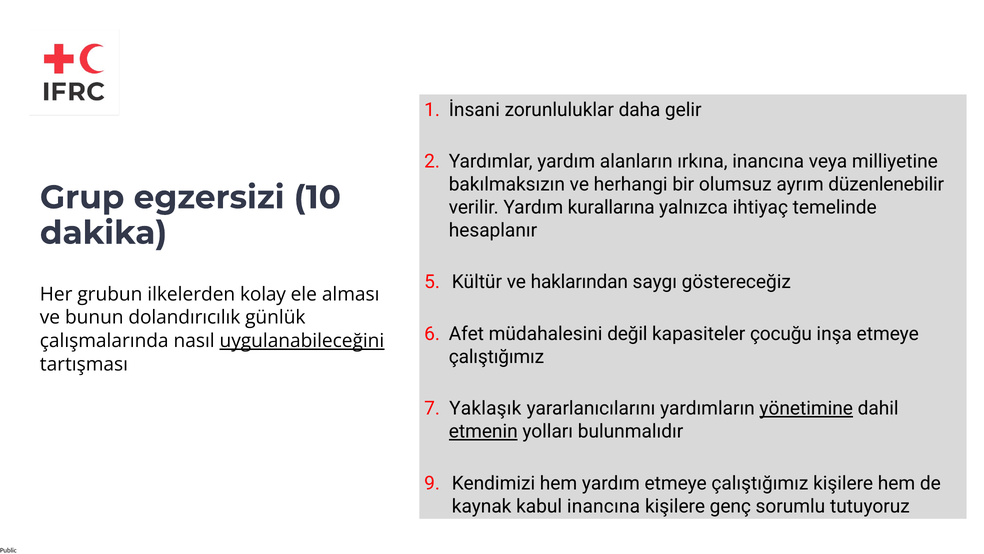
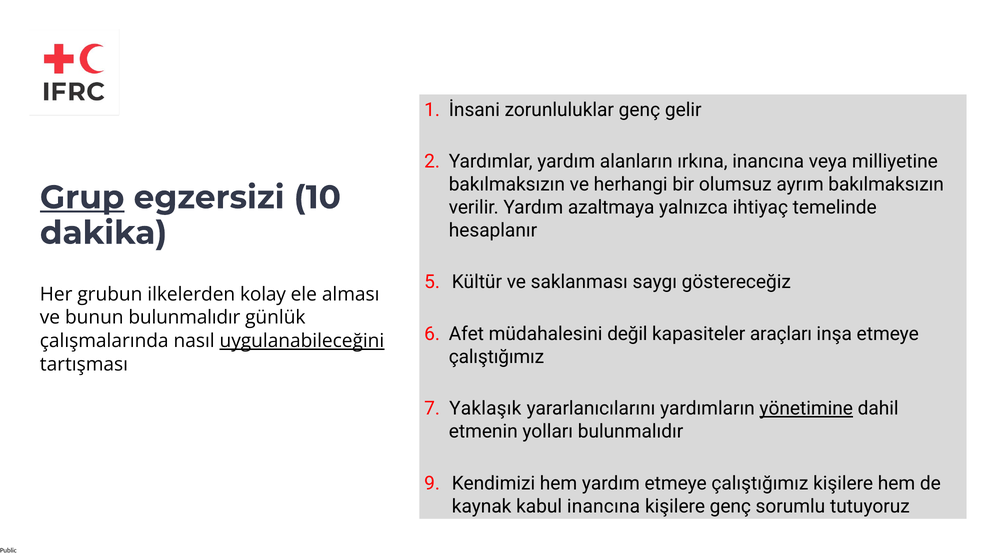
zorunluluklar daha: daha -> genç (639, 110)
ayrım düzenlenebilir: düzenlenebilir -> bakılmaksızın (886, 184)
Grup underline: none -> present (82, 197)
kurallarına: kurallarına -> azaltmaya (611, 207)
haklarından: haklarından -> saklanması (579, 282)
bunun dolandırıcılık: dolandırıcılık -> bulunmalıdır (184, 317)
çocuğu: çocuğu -> araçları (781, 334)
etmenin underline: present -> none (483, 431)
